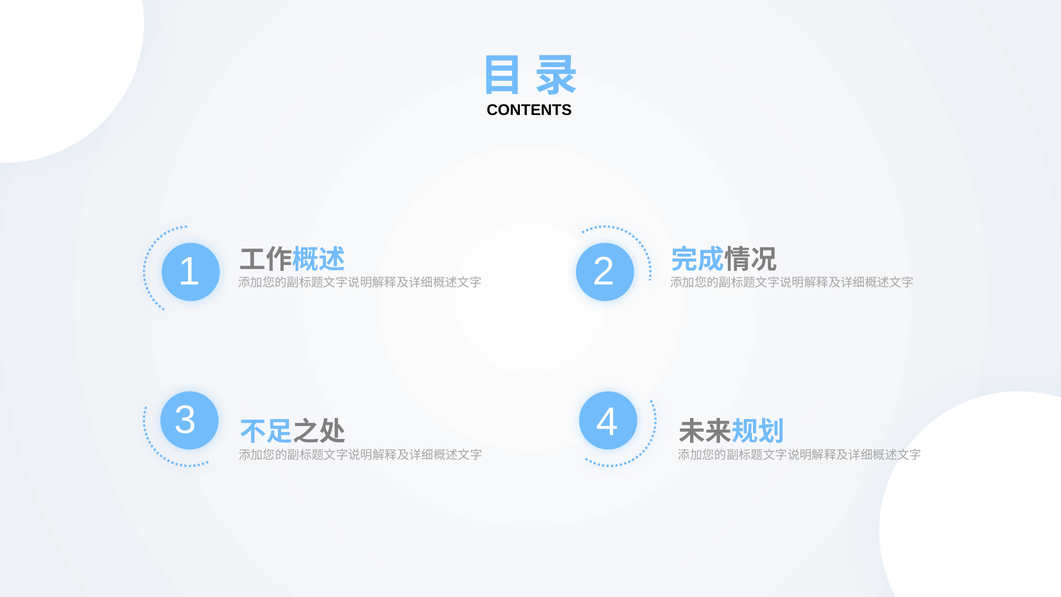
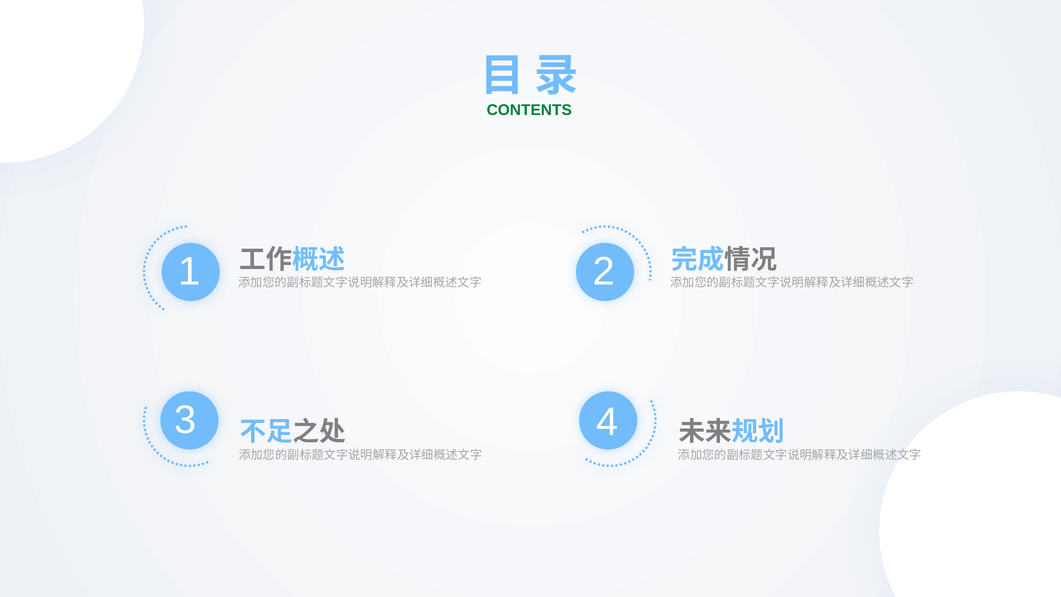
CONTENTS colour: black -> green (529, 110)
